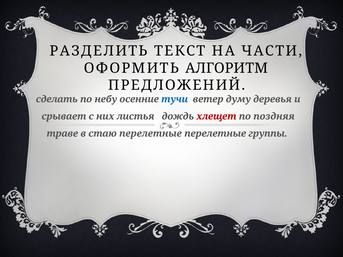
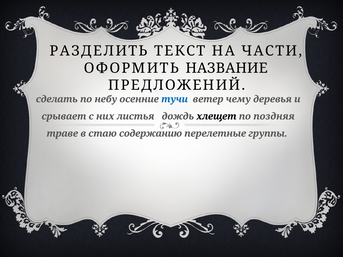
АЛГОРИТМ: АЛГОРИТМ -> НАЗВАНИЕ (227, 68)
думу: думу -> чему (238, 99)
хлещет colour: red -> black (216, 116)
стаю перелетные: перелетные -> содержанию (151, 134)
